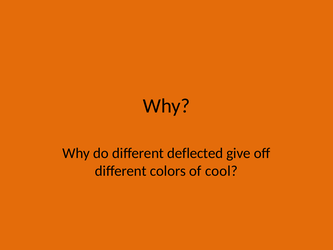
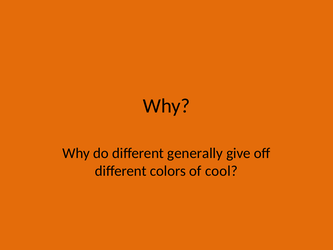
deflected: deflected -> generally (195, 153)
